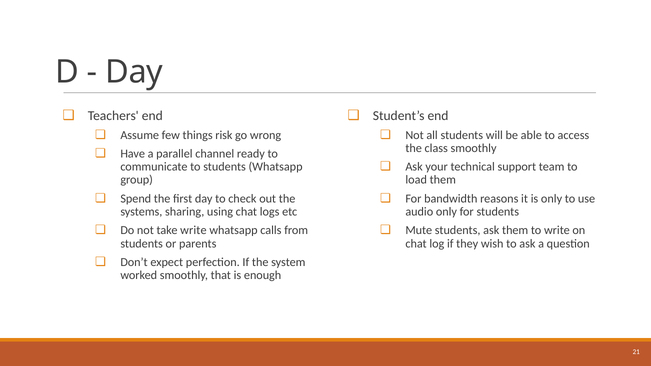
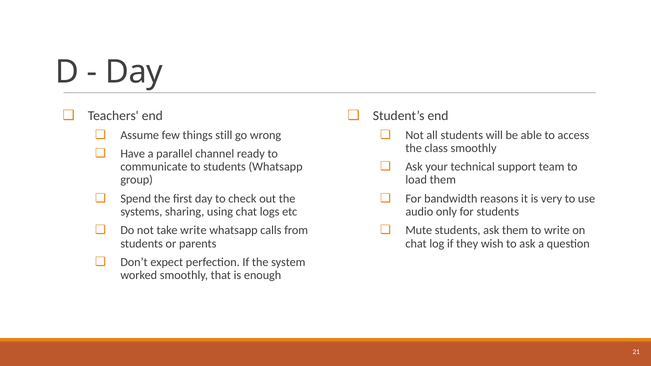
risk: risk -> still (224, 135)
is only: only -> very (552, 199)
